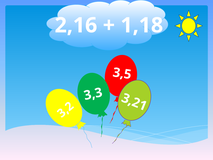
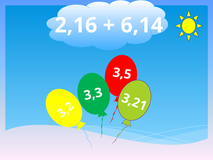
1,18: 1,18 -> 6,14 (142, 25)
